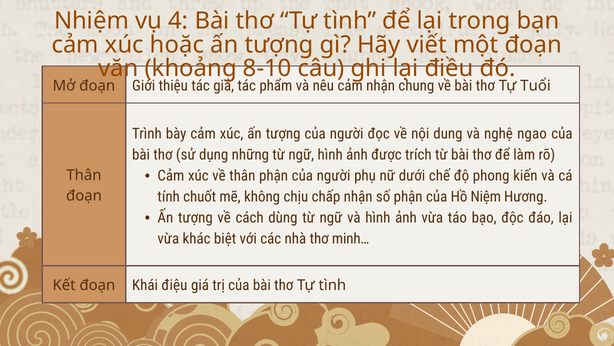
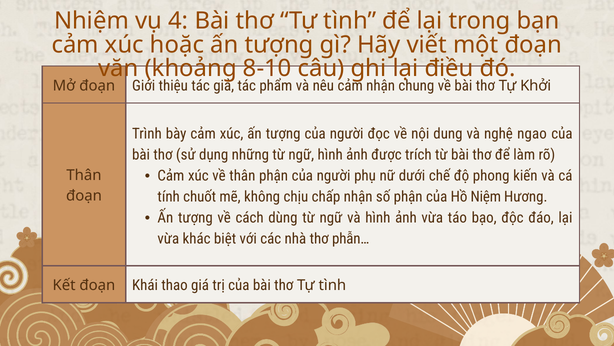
Tuổi: Tuổi -> Khởi (536, 86)
minh…: minh… -> phẫn… (351, 238)
điệu: điệu -> thao (175, 285)
